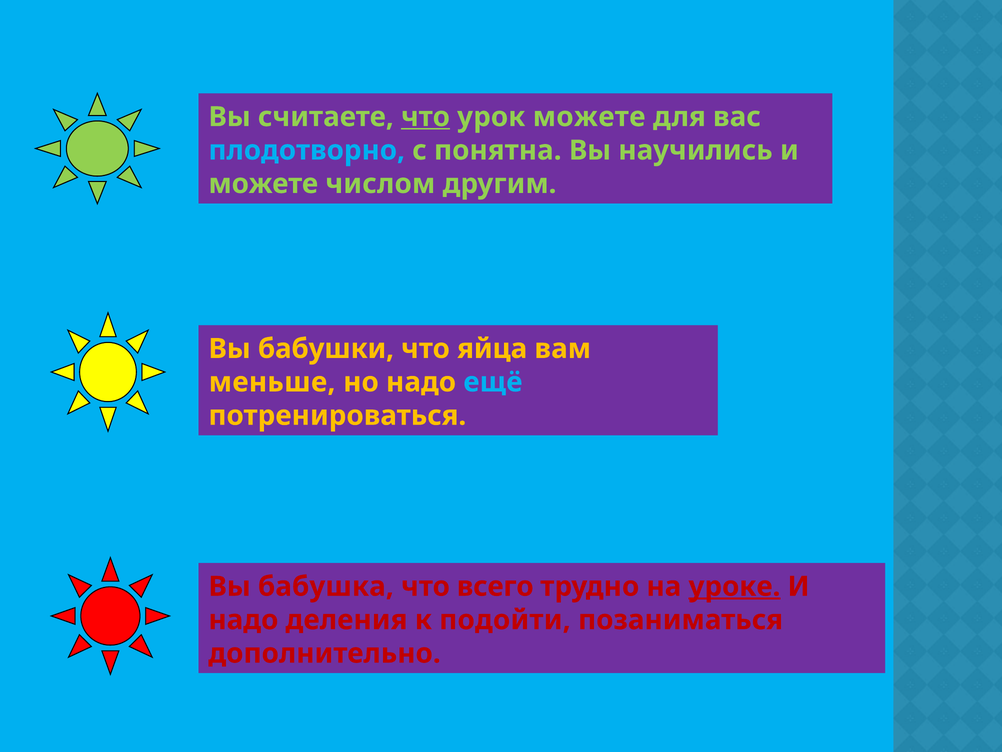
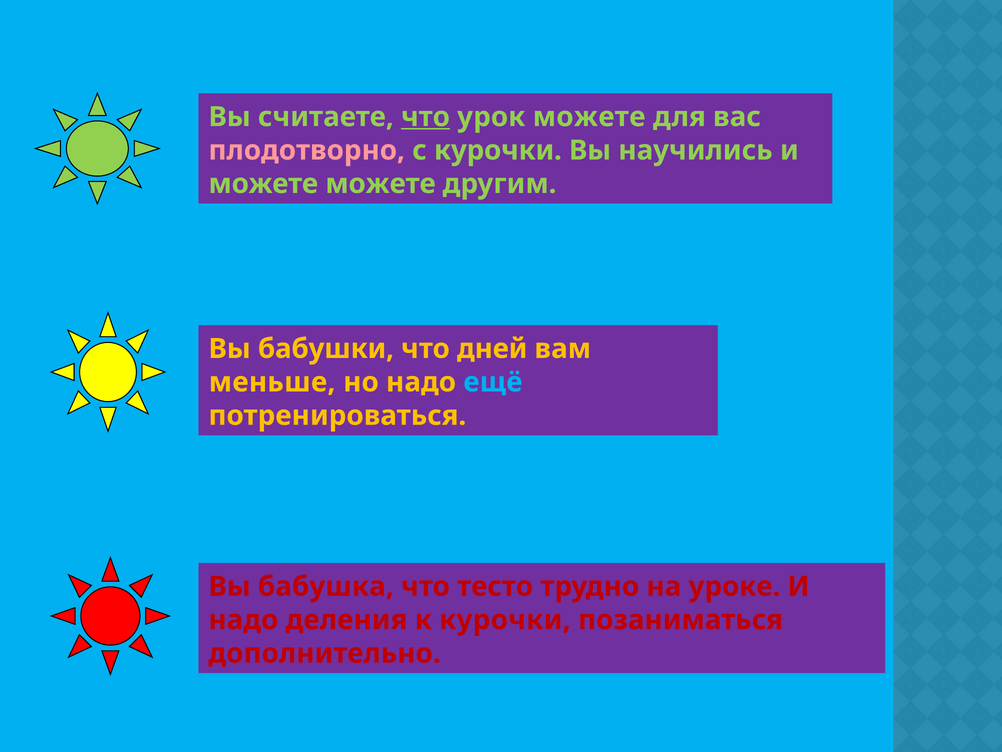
плодотворно colour: light blue -> pink (307, 150)
с понятна: понятна -> курочки (498, 150)
можете числом: числом -> можете (381, 184)
яйца: яйца -> дней (492, 349)
всего: всего -> тесто (495, 586)
уроке underline: present -> none (734, 586)
к подойти: подойти -> курочки (505, 620)
